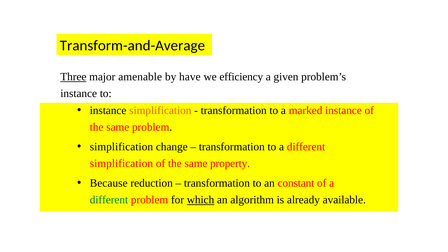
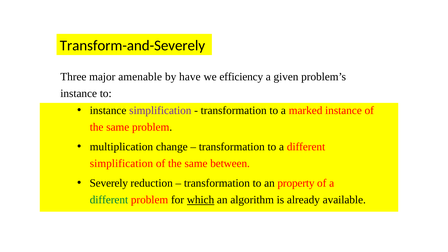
Transform-and-Average: Transform-and-Average -> Transform-and-Severely (132, 46)
Three underline: present -> none (73, 77)
simplification colour: orange -> purple (160, 110)
simplification: simplification -> multiplication (121, 147)
property: property -> between (230, 164)
Because: Because -> Severely (109, 183)
constant: constant -> property (296, 183)
